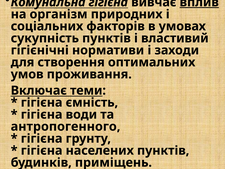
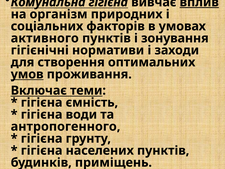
сукупність: сукупність -> активного (45, 38)
властивий: властивий -> зонування (175, 38)
умов underline: none -> present (27, 74)
